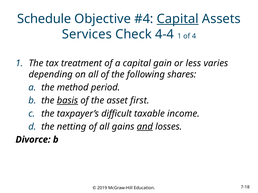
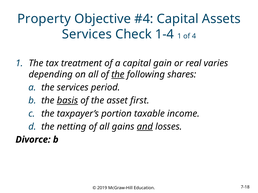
Schedule: Schedule -> Property (44, 19)
Capital underline: present -> none (178, 19)
4-4: 4-4 -> 1-4 (165, 34)
less: less -> real (193, 63)
the underline: none -> present (118, 75)
the method: method -> services (73, 88)
difficult: difficult -> portion (116, 114)
